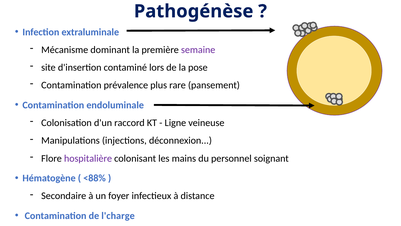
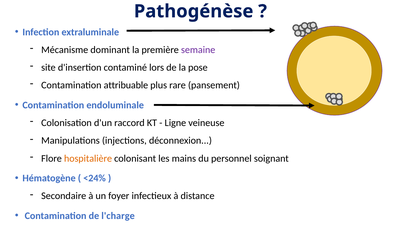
prévalence: prévalence -> attribuable (126, 85)
hospitalière colour: purple -> orange (88, 158)
<88%: <88% -> <24% (95, 178)
